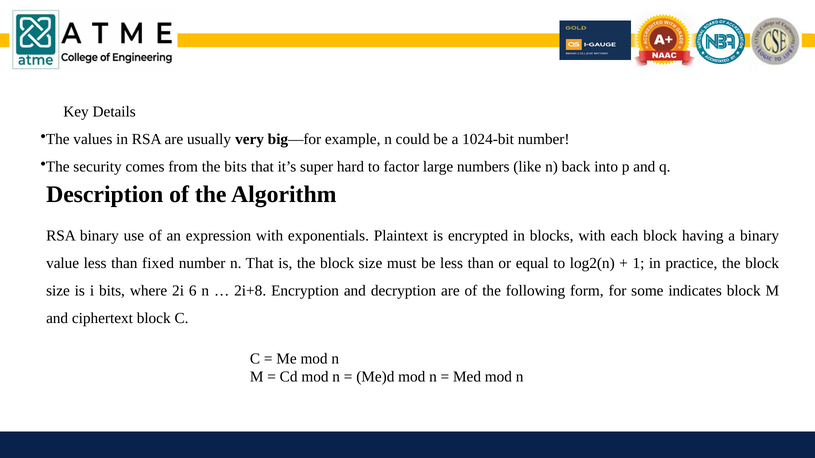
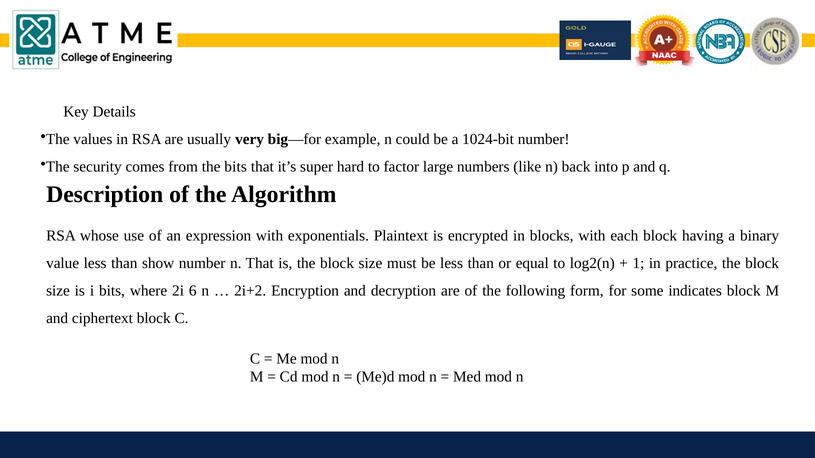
RSA binary: binary -> whose (99, 236)
fixed: fixed -> show (158, 263)
2i+8: 2i+8 -> 2i+2 (250, 291)
